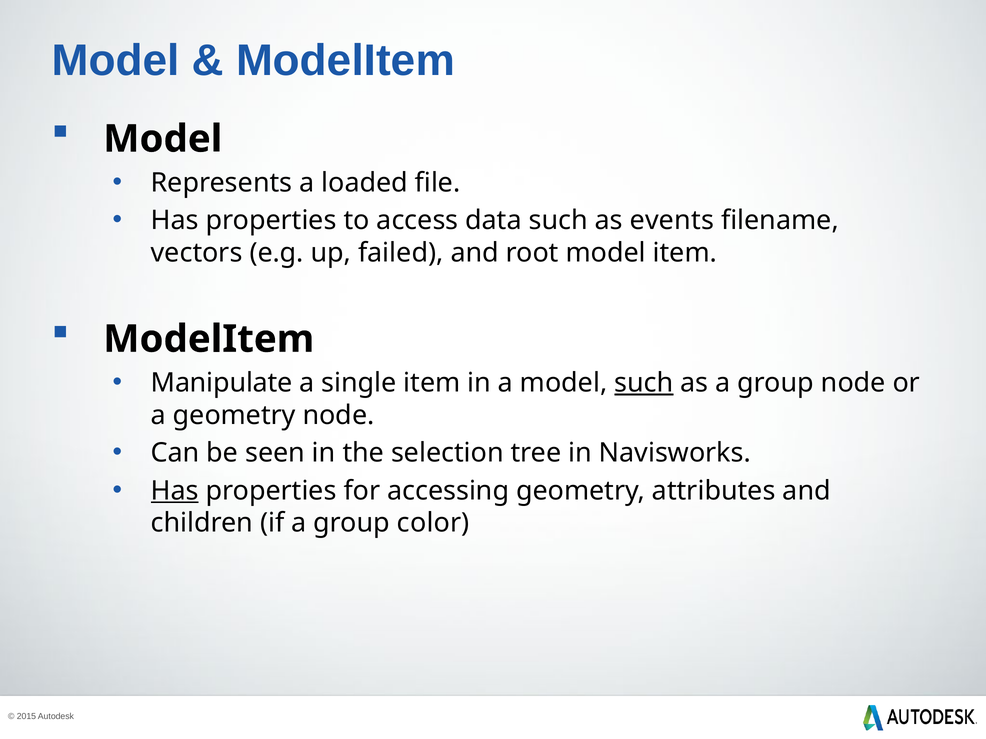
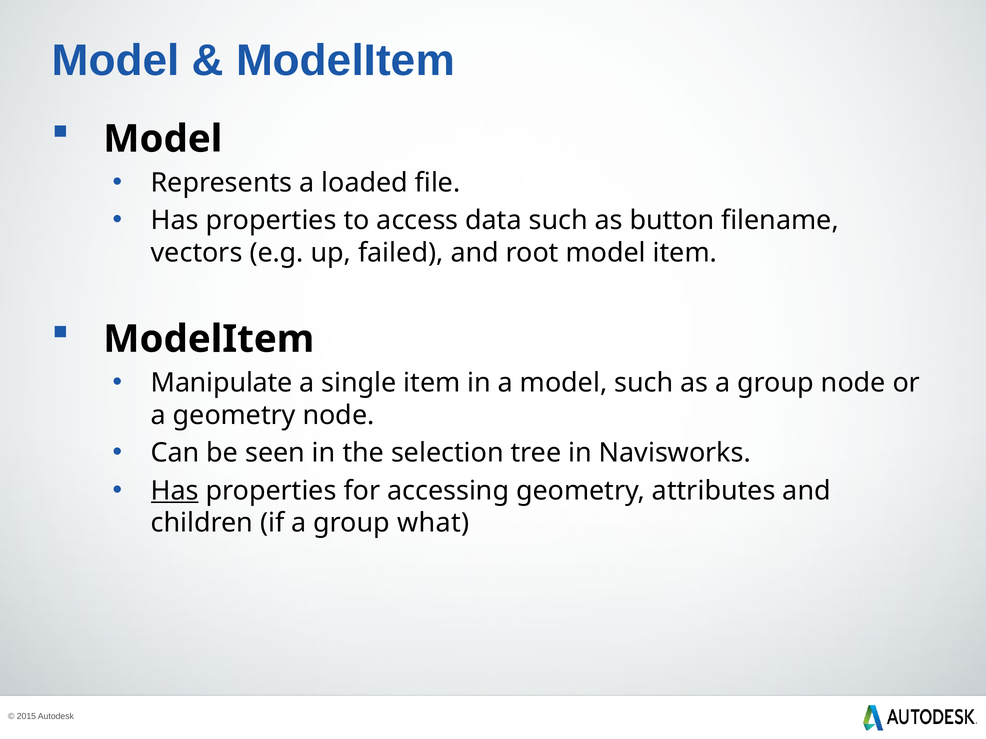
events: events -> button (672, 221)
such underline: present -> none (644, 383)
color: color -> what (433, 523)
